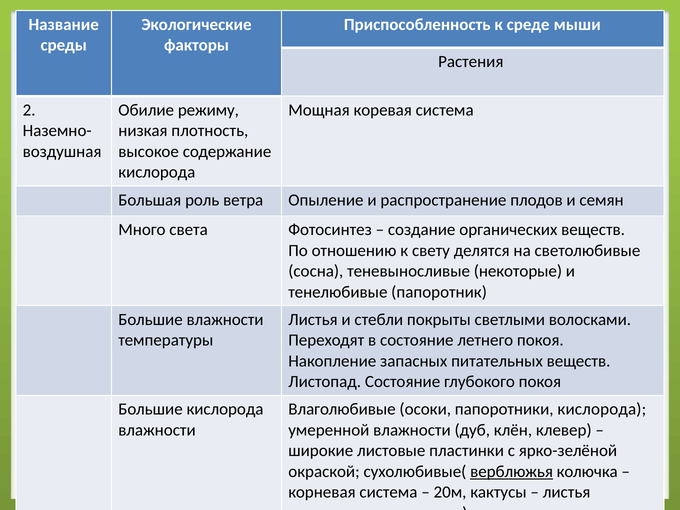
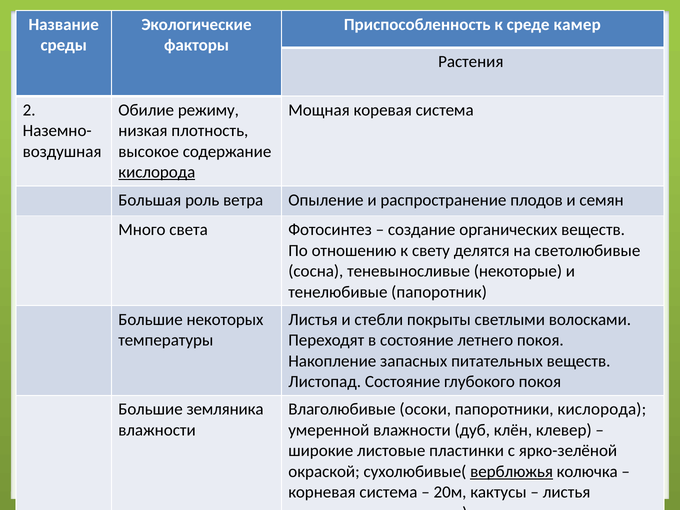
мыши: мыши -> камер (577, 25)
кислорода underline: none -> present (157, 172)
Большие влажности: влажности -> некоторых (225, 320)
Большие кислорода: кислорода -> земляника (225, 409)
